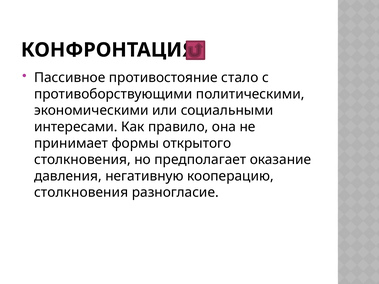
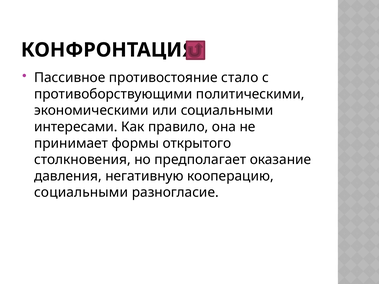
столкновения: столкновения -> социальными (81, 193)
